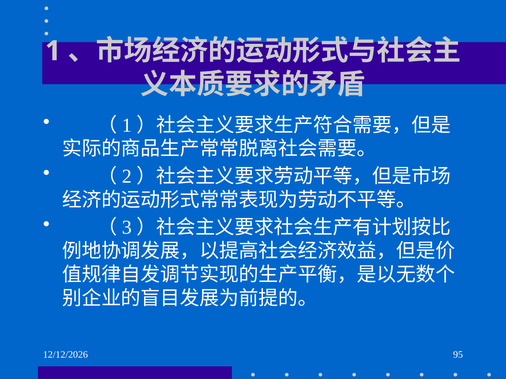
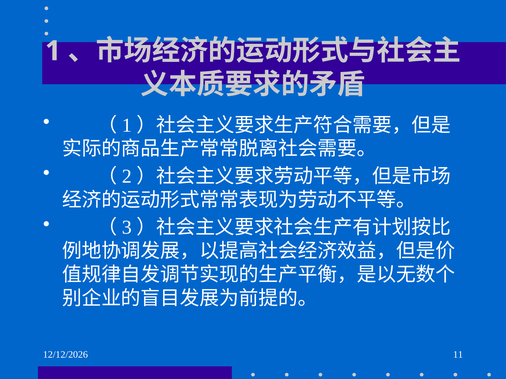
95: 95 -> 11 (458, 355)
